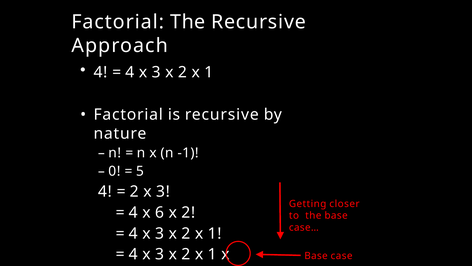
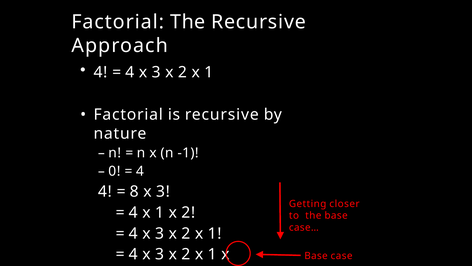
5: 5 -> 4 (140, 171)
2: 2 -> 8 (134, 191)
4 x 6: 6 -> 1 (159, 212)
